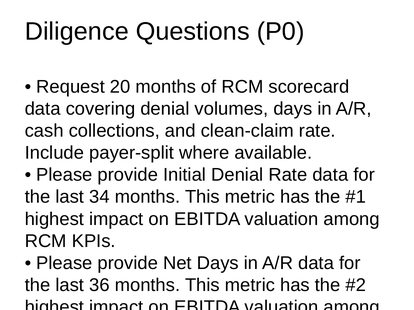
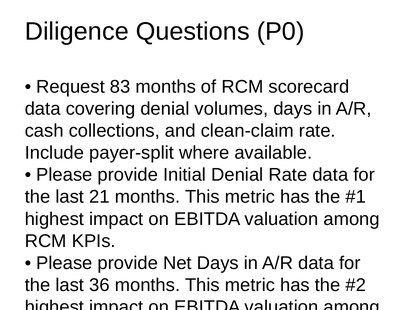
20: 20 -> 83 (120, 87)
34: 34 -> 21 (99, 197)
